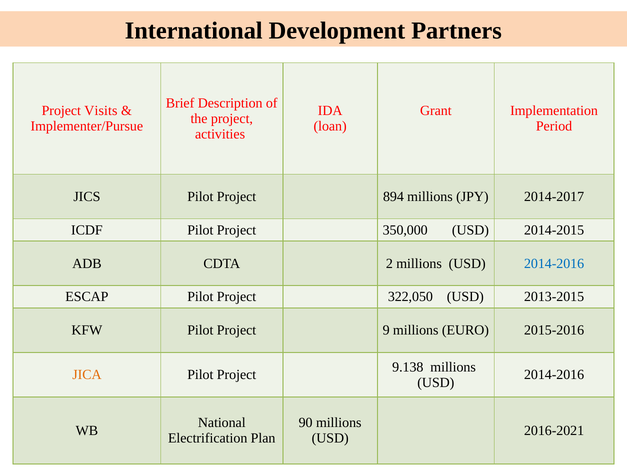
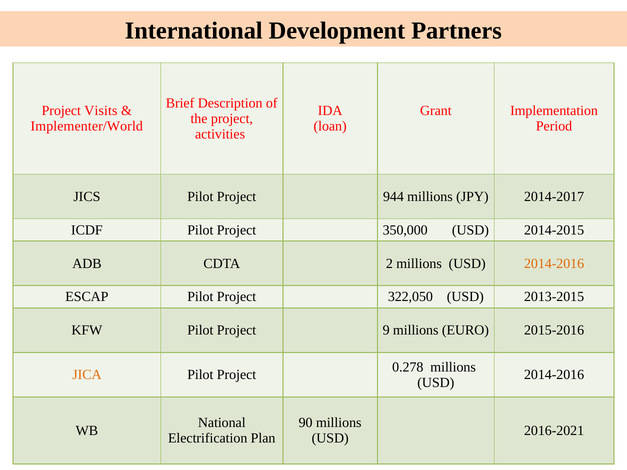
Implementer/Pursue: Implementer/Pursue -> Implementer/World (87, 126)
894: 894 -> 944 (393, 197)
2014-2016 colour: blue -> orange (554, 264)
9.138: 9.138 -> 0.278 (408, 367)
